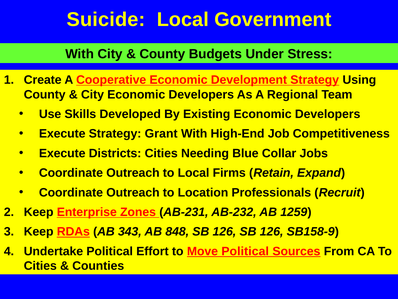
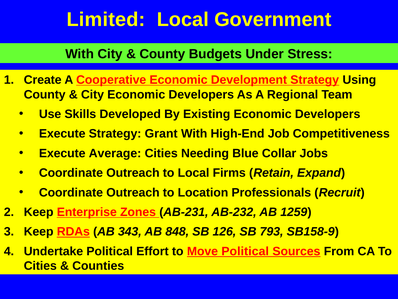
Suicide: Suicide -> Limited (106, 20)
Districts: Districts -> Average (115, 153)
126 SB 126: 126 -> 793 (272, 231)
